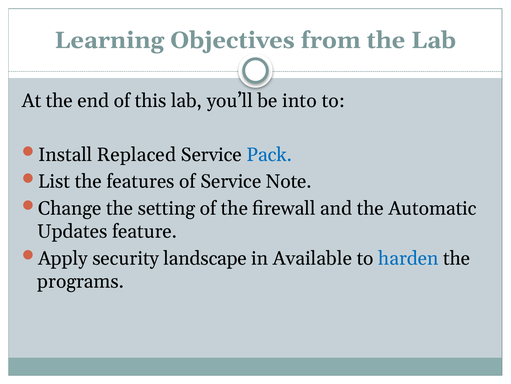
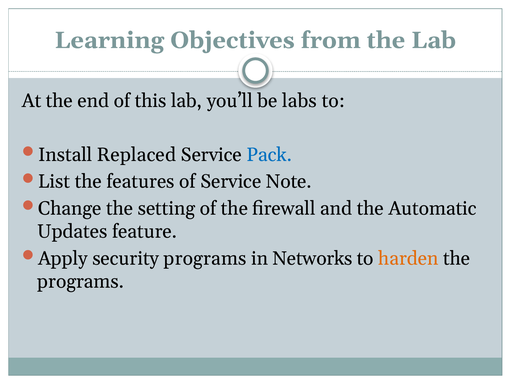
into: into -> labs (300, 101)
security landscape: landscape -> programs (205, 258)
Available: Available -> Networks (313, 258)
harden colour: blue -> orange (408, 258)
